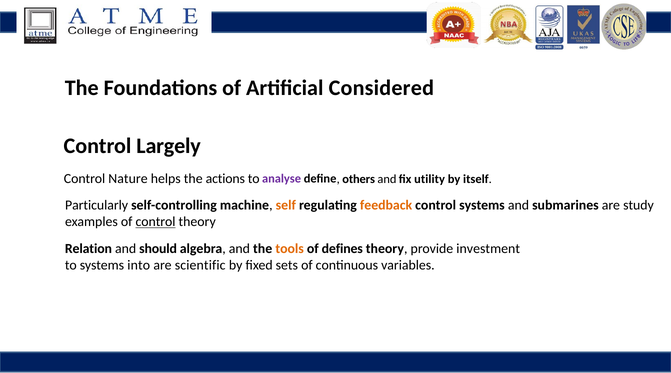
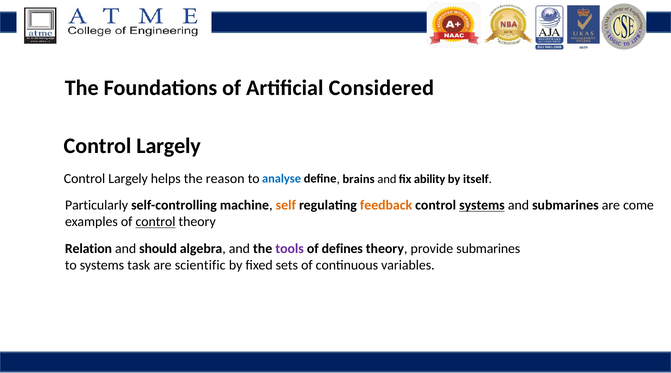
Nature: Nature -> Largely (128, 179)
actions: actions -> reason (225, 179)
analyse colour: purple -> blue (282, 178)
others: others -> brains (359, 179)
utility: utility -> ability (430, 179)
systems underline: none -> present (482, 205)
study: study -> come (638, 205)
tools colour: orange -> purple (290, 248)
provide investment: investment -> submarines (488, 248)
into: into -> task (139, 265)
